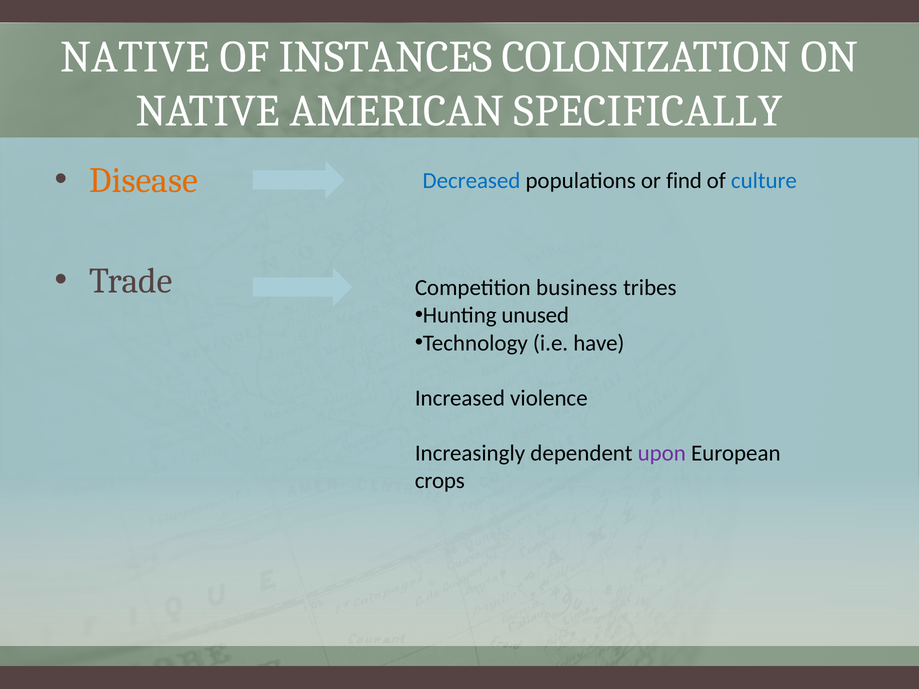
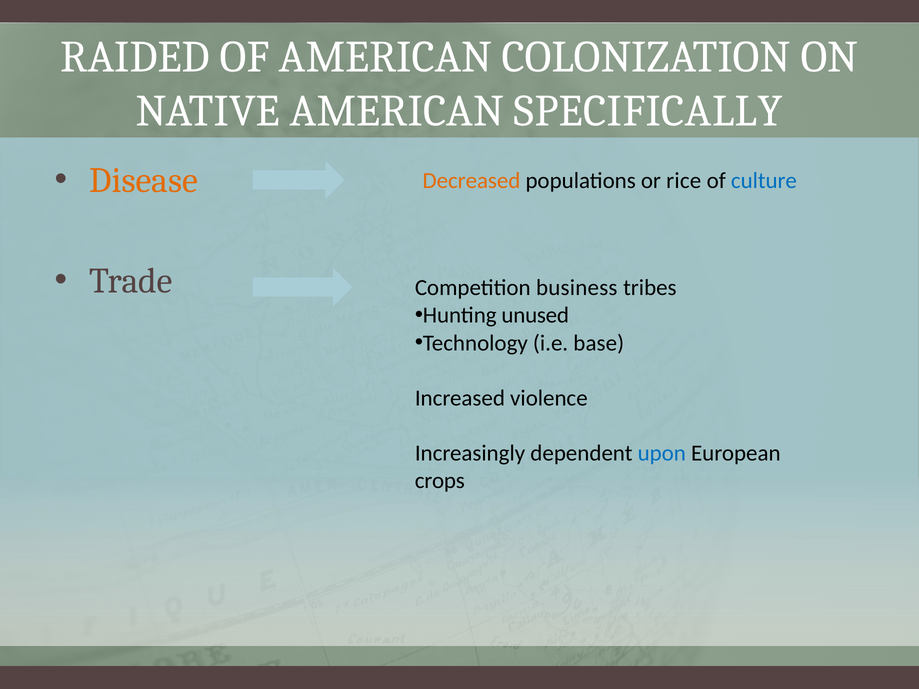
NATIVE: NATIVE -> RAIDED (135, 57)
OF INSTANCES: INSTANCES -> AMERICAN (386, 57)
Decreased colour: blue -> orange (471, 181)
find: find -> rice (684, 181)
have: have -> base (599, 343)
upon colour: purple -> blue (662, 453)
